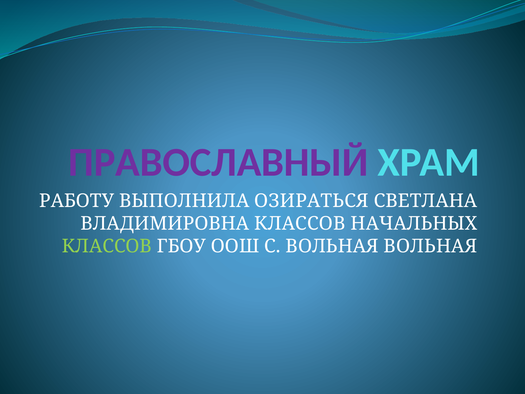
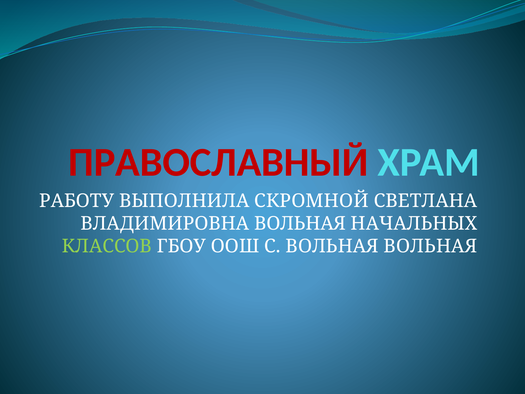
ПРАВОСЛАВНЫЙ colour: purple -> red (218, 162)
ОЗИРАТЬСЯ: ОЗИРАТЬСЯ -> СКРОМНОЙ (311, 201)
ВЛАДИМИРОВНА КЛАССОВ: КЛАССОВ -> ВОЛЬНАЯ (300, 223)
